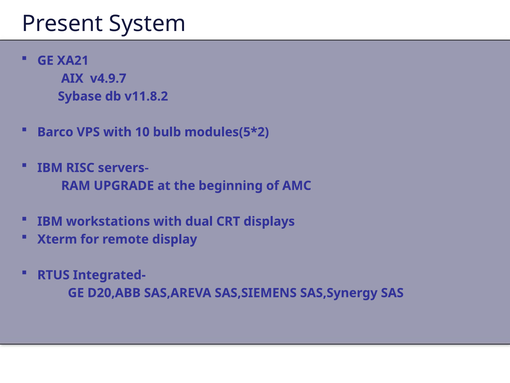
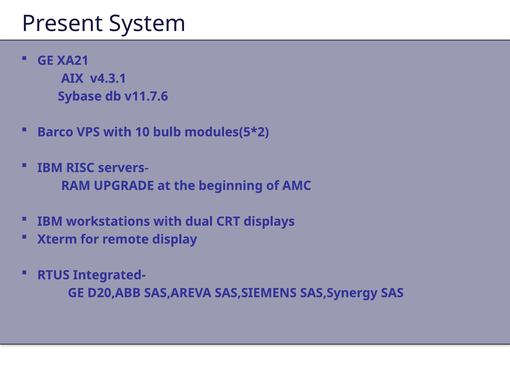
v4.9.7: v4.9.7 -> v4.3.1 (108, 78)
v11.8.2: v11.8.2 -> v11.7.6 (146, 96)
